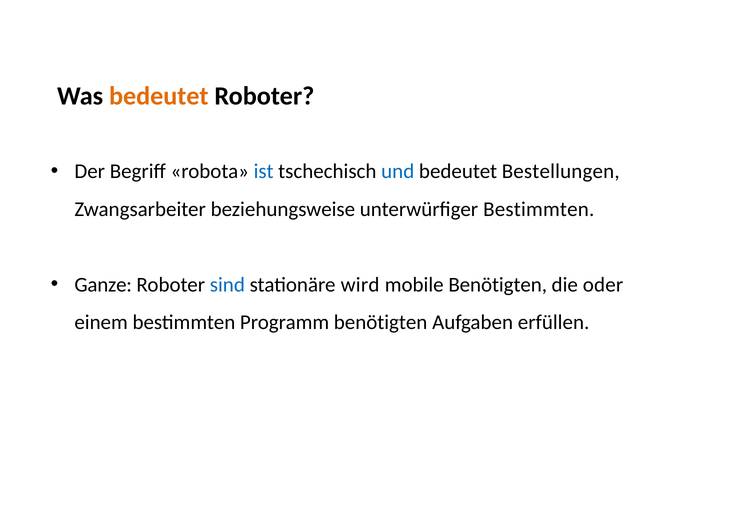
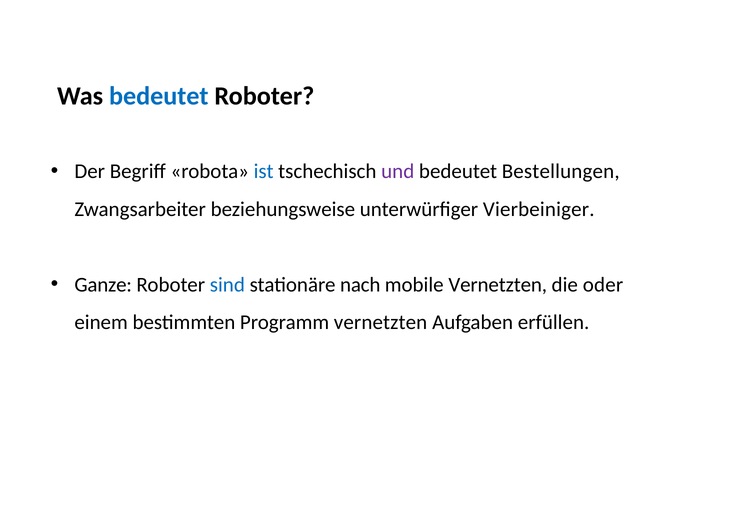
bedeutet colour: orange -> blue (159, 96)
und colour: blue -> purple (398, 171)
unterwürfiger Bestimmten: Bestimmten -> Vierbeiniger (539, 209)
wird: wird -> nach (360, 284)
mobile Benötigten: Benötigten -> Vernetzten (498, 284)
Programm benötigten: benötigten -> vernetzten (381, 322)
